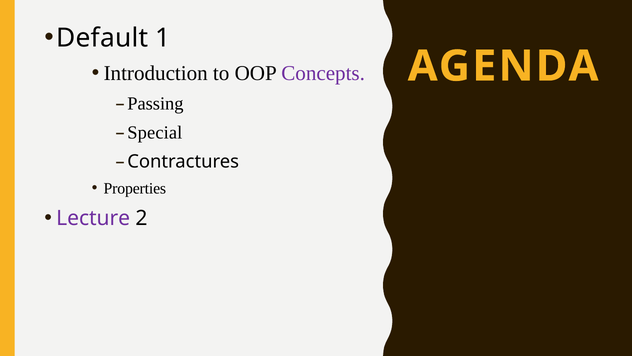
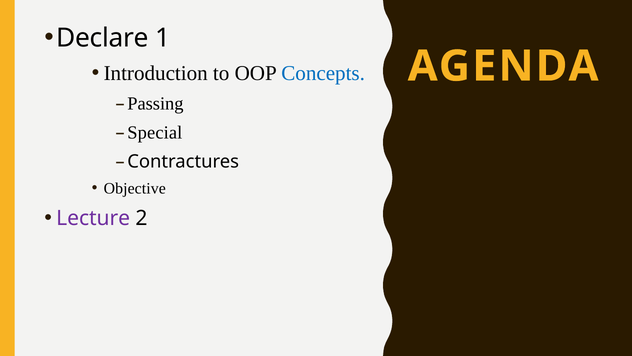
Default: Default -> Declare (102, 38)
Concepts colour: purple -> blue (323, 73)
Properties: Properties -> Objective (135, 188)
